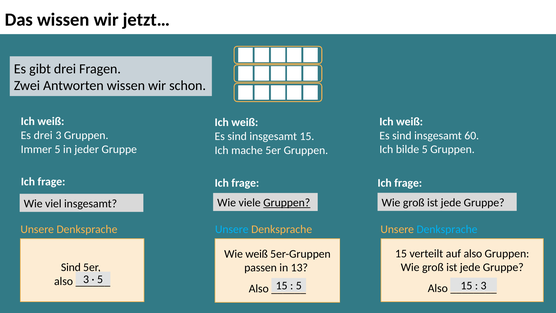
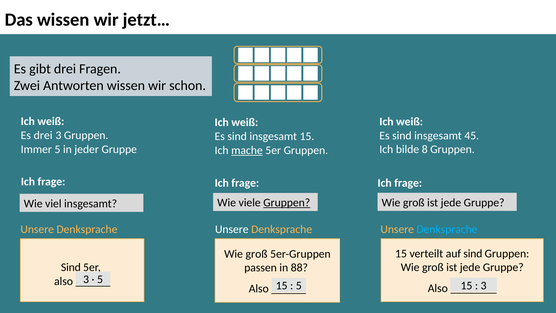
60: 60 -> 45 (472, 135)
bilde 5: 5 -> 8 (425, 149)
mache underline: none -> present (247, 150)
Unsere colour: light blue -> white (232, 229)
auf also: also -> sind (473, 253)
weiß: weiß -> groß (257, 254)
13: 13 -> 88 (299, 268)
